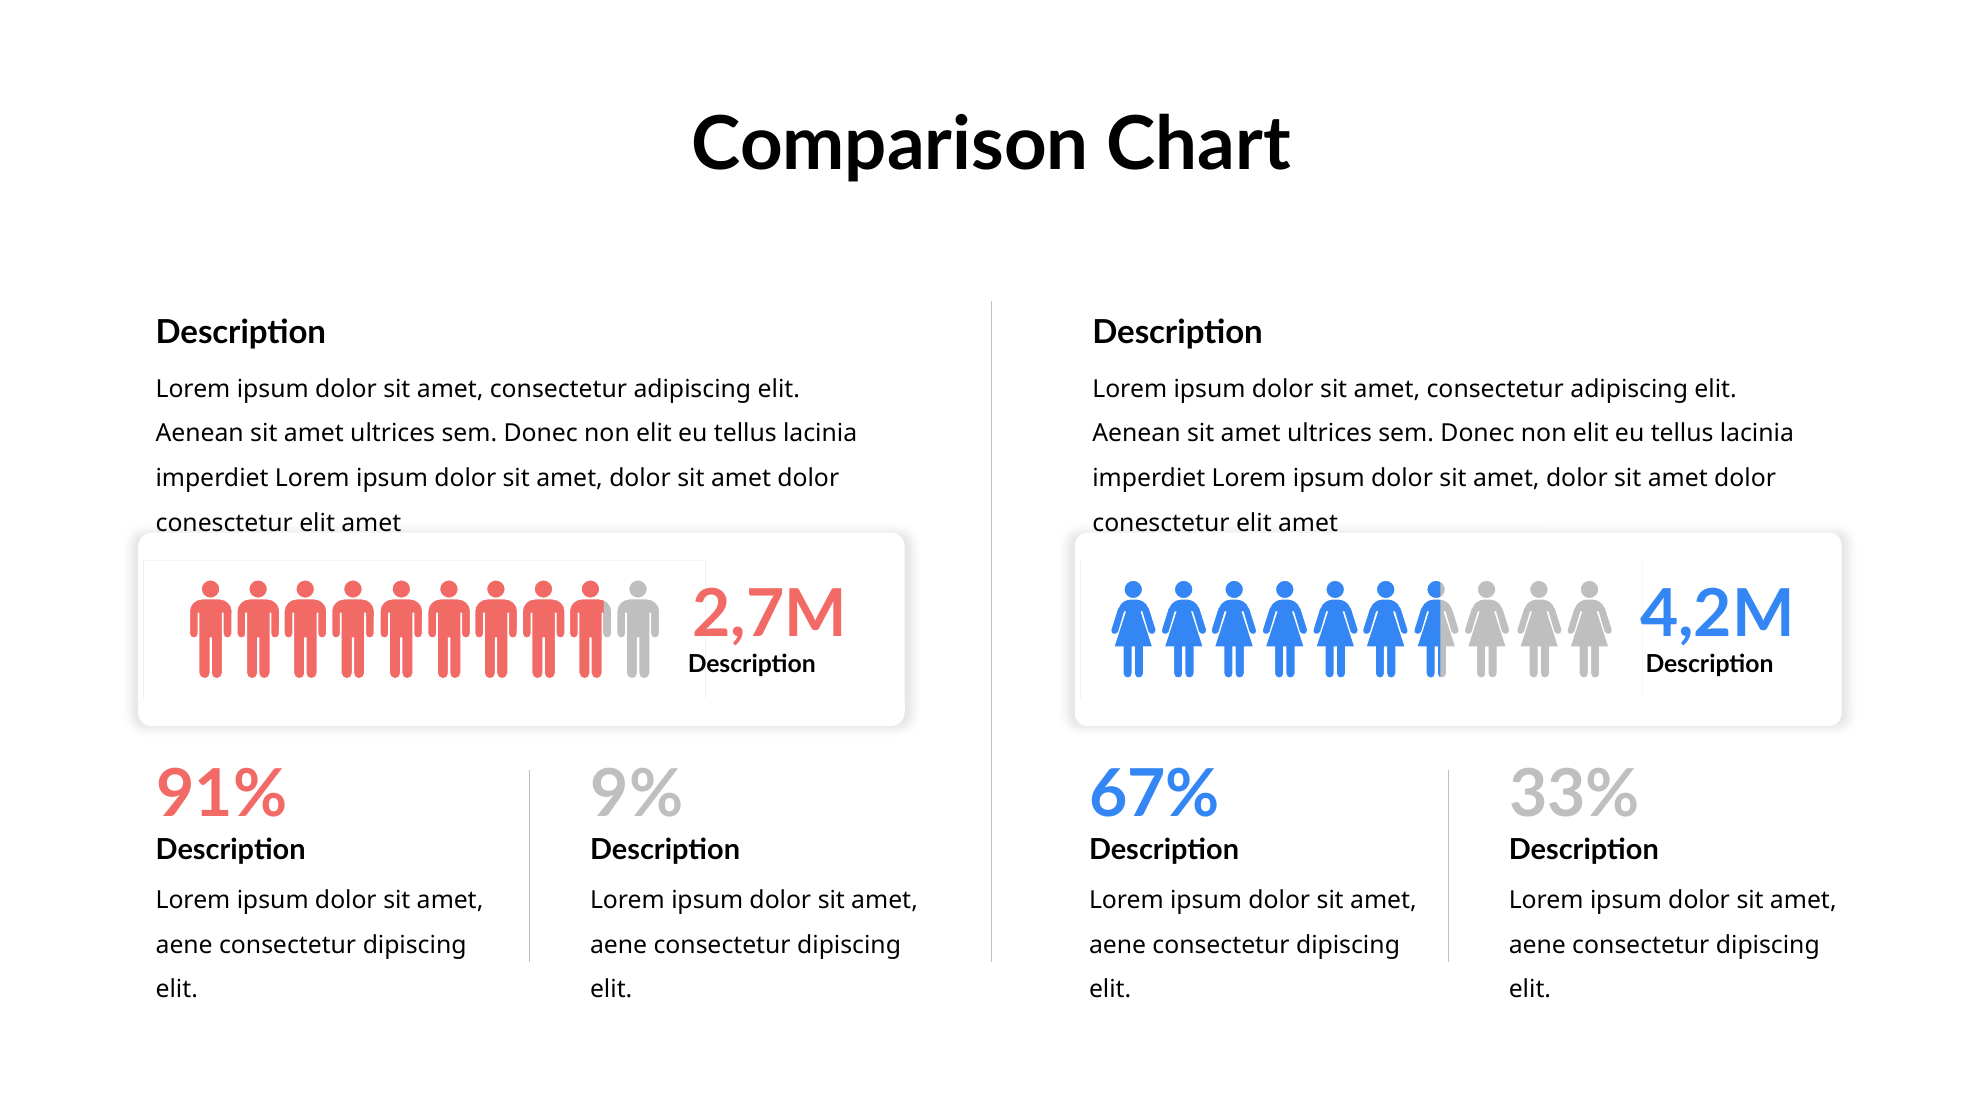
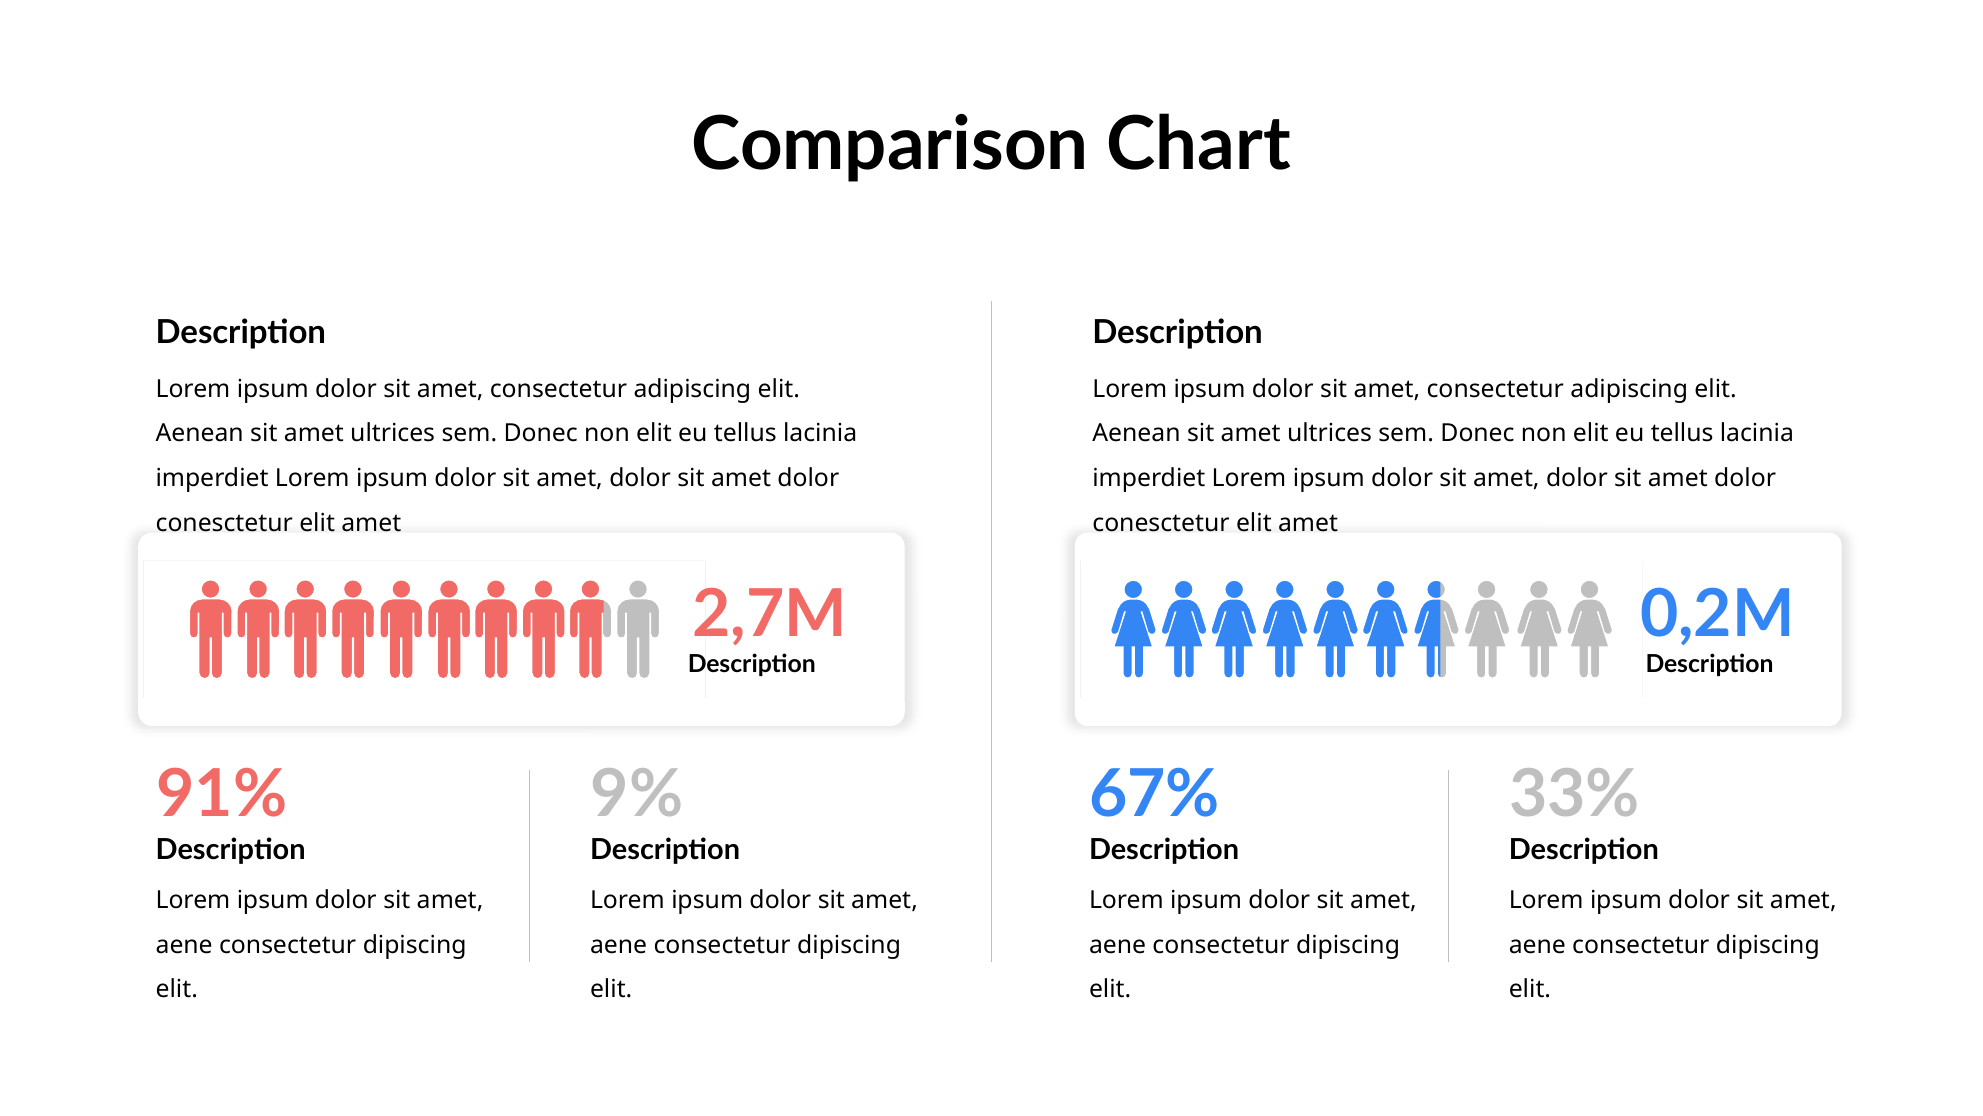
4,2M: 4,2M -> 0,2M (1717, 614)
